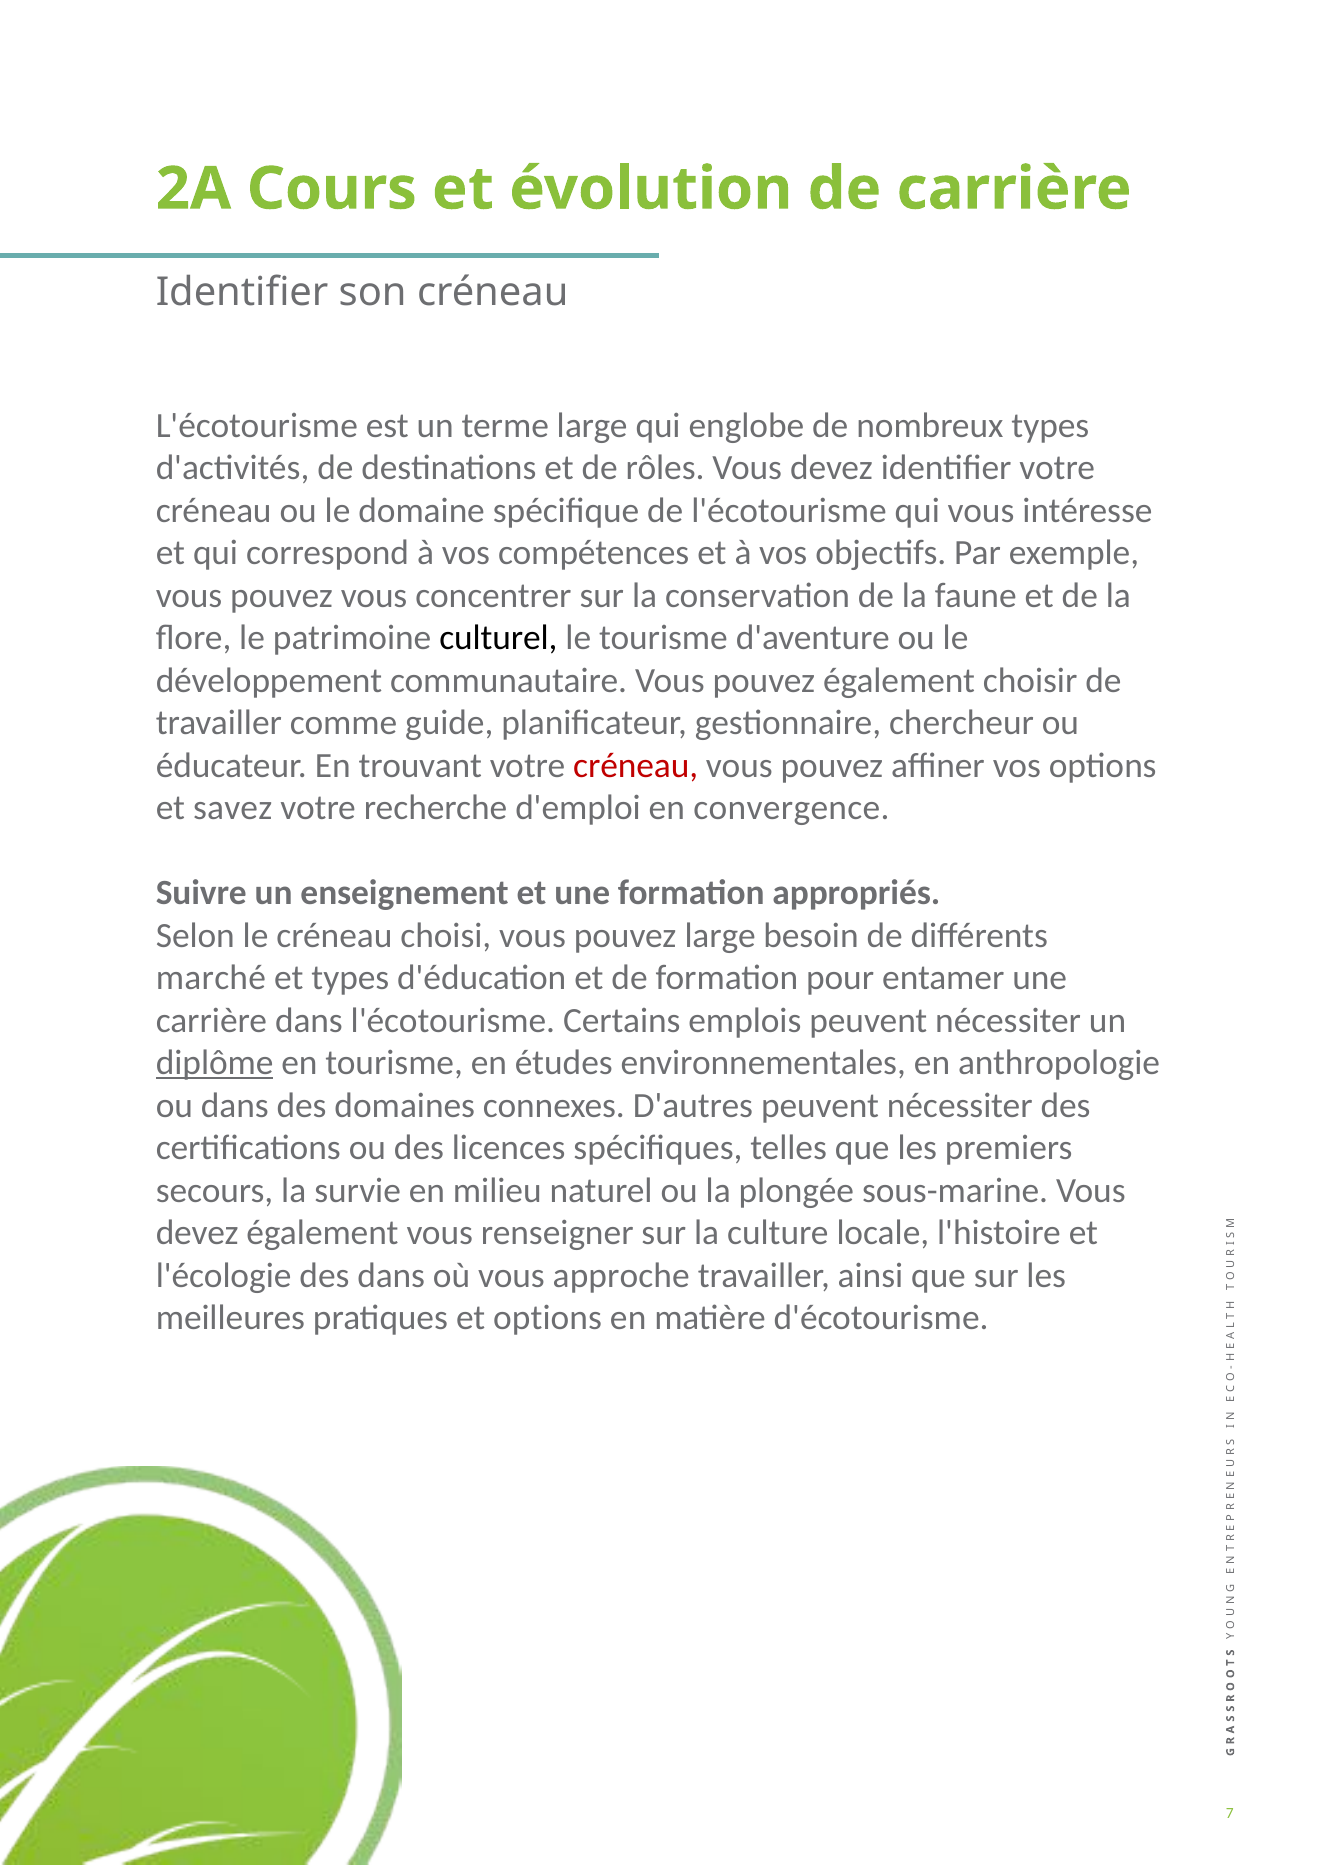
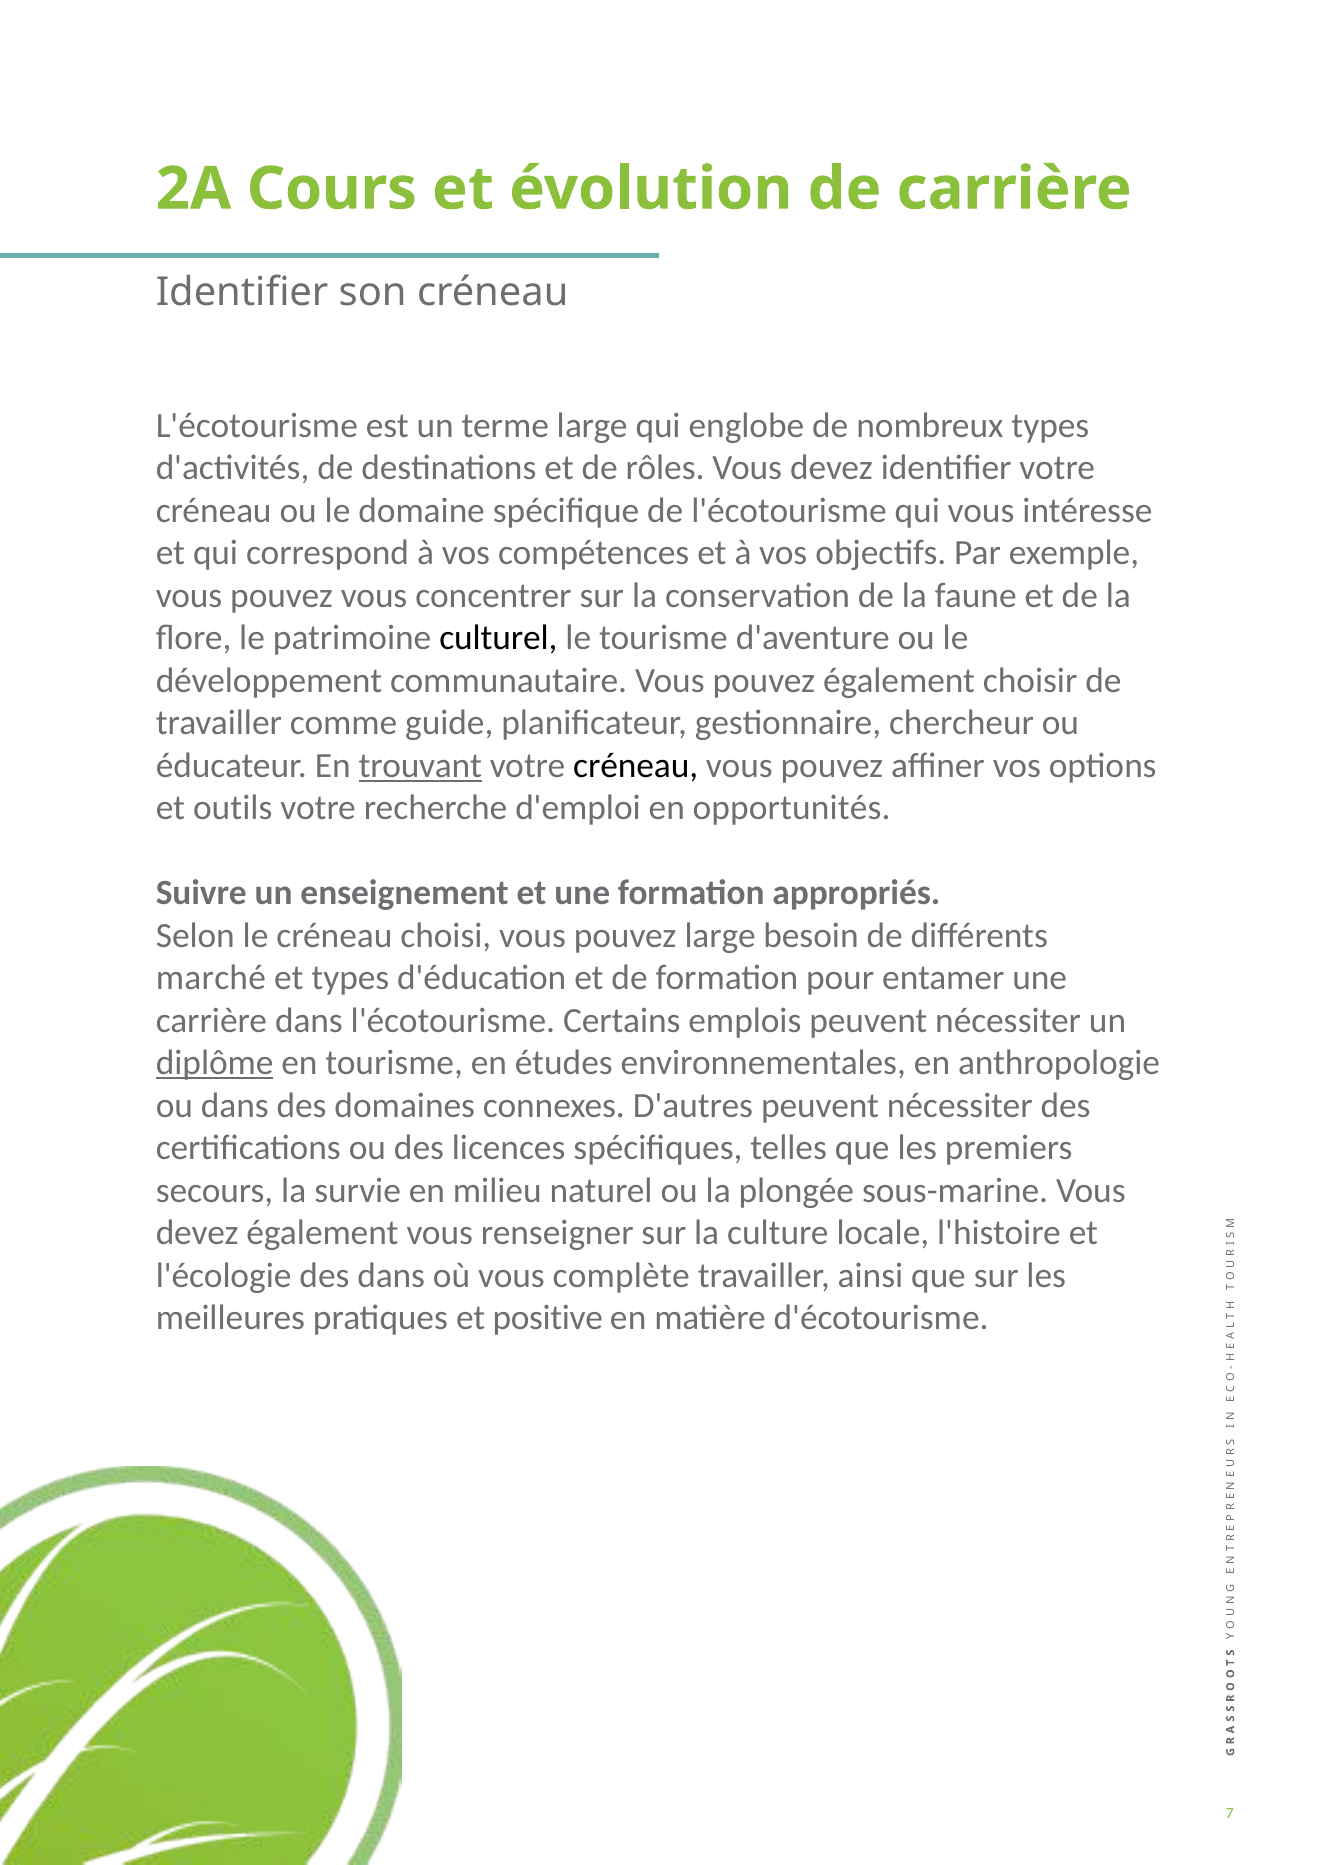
trouvant underline: none -> present (420, 766)
créneau colour: red -> black (636, 766)
savez: savez -> outils (233, 808)
convergence: convergence -> opportunités (792, 808)
approche: approche -> complète (621, 1276)
et options: options -> positive (548, 1319)
